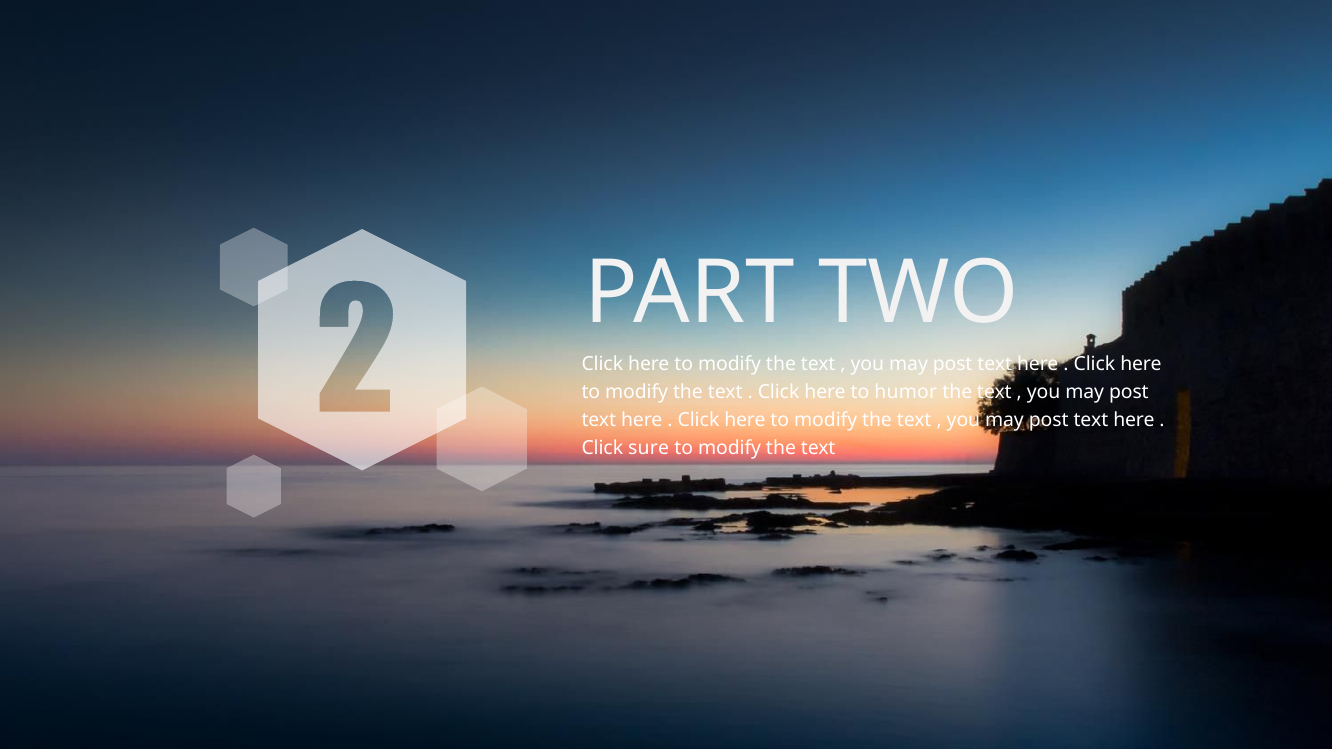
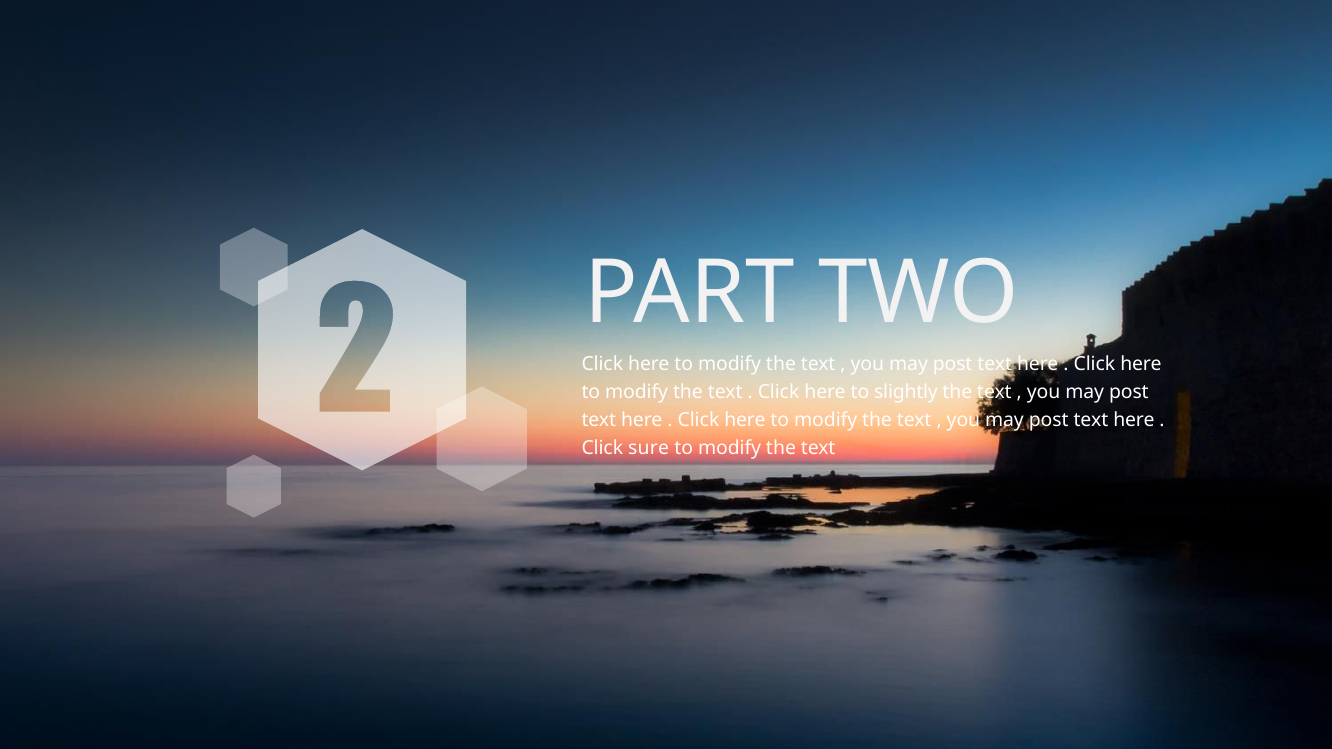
humor: humor -> slightly (906, 392)
